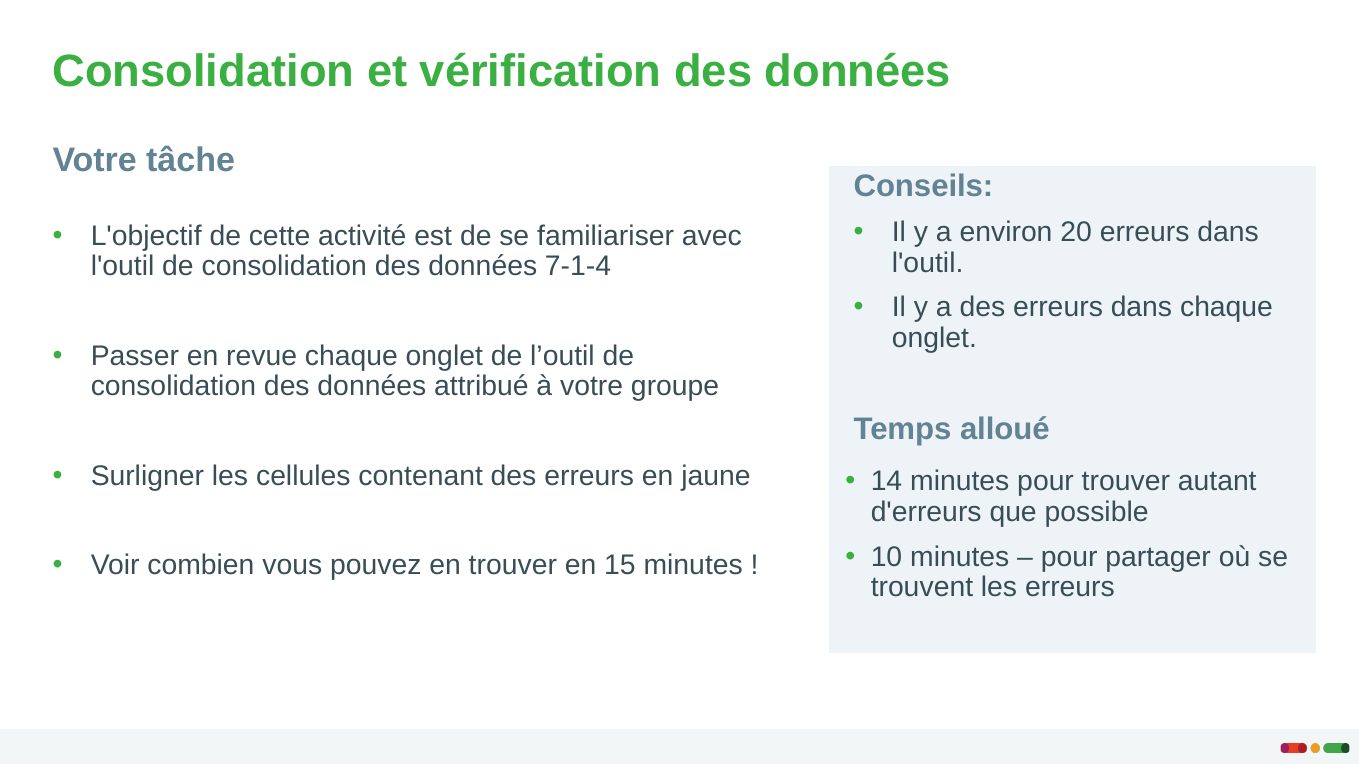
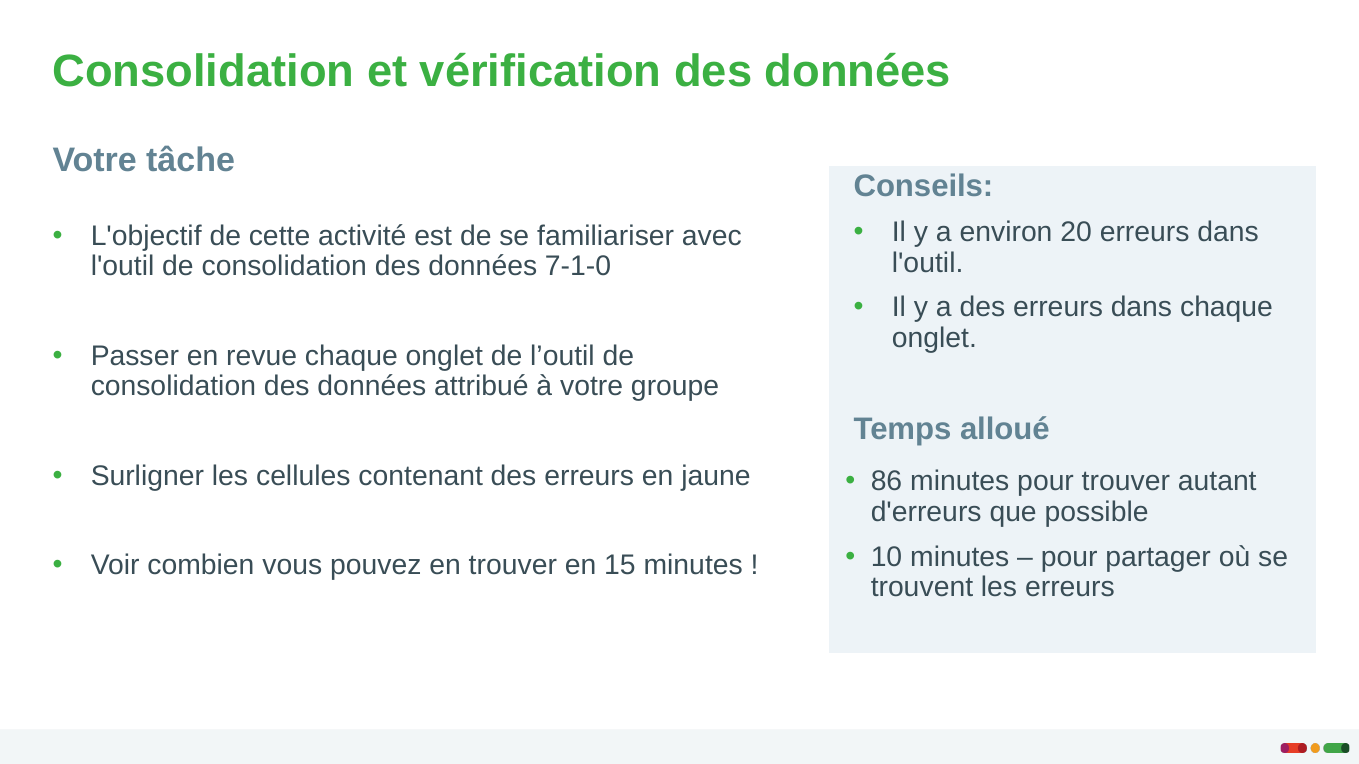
7-1-4: 7-1-4 -> 7-1-0 (578, 267)
14: 14 -> 86 (887, 482)
